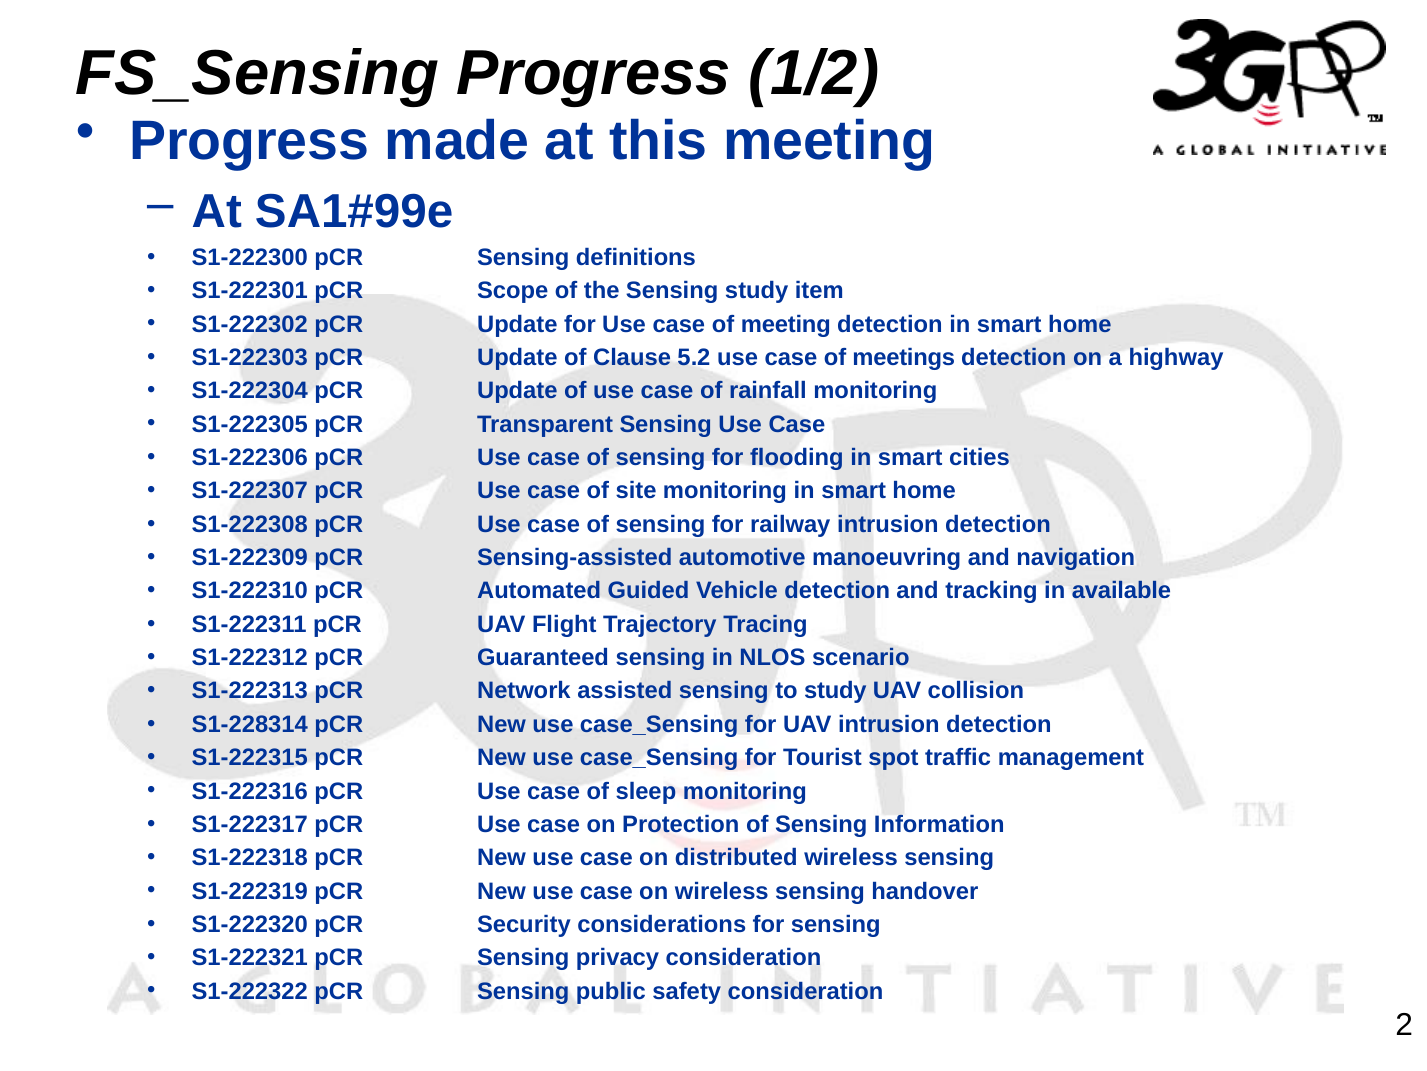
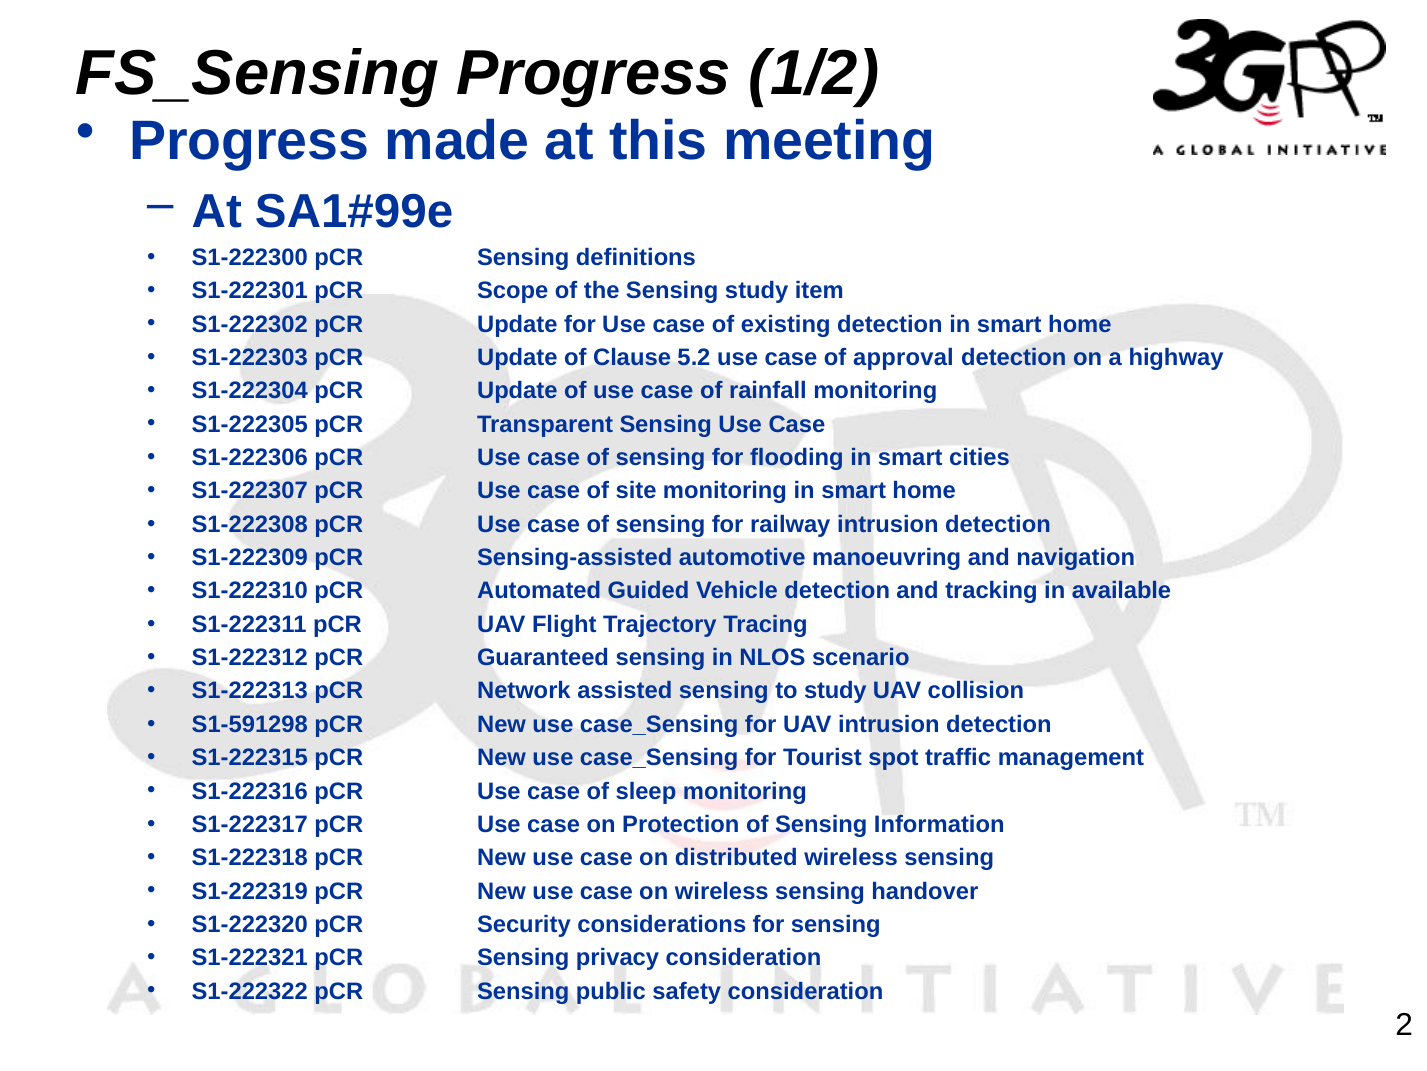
of meeting: meeting -> existing (786, 324)
meetings: meetings -> approval (904, 358)
S1-228314: S1-228314 -> S1-591298 (250, 724)
